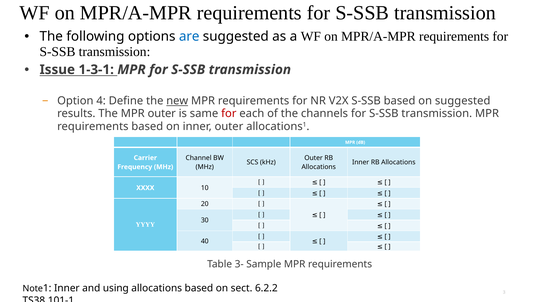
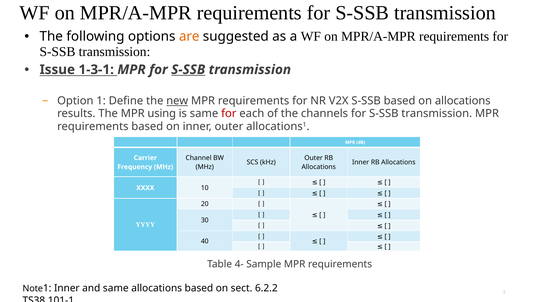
are colour: blue -> orange (189, 36)
S-SSB underline: none -> present (188, 70)
4: 4 -> 1 (101, 101)
on suggested: suggested -> allocations (463, 101)
MPR outer: outer -> using (162, 114)
3-: 3- -> 4- (239, 264)
and using: using -> same (116, 288)
